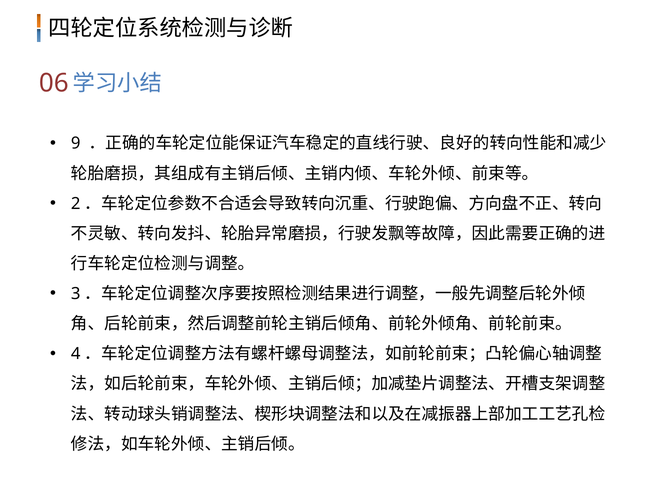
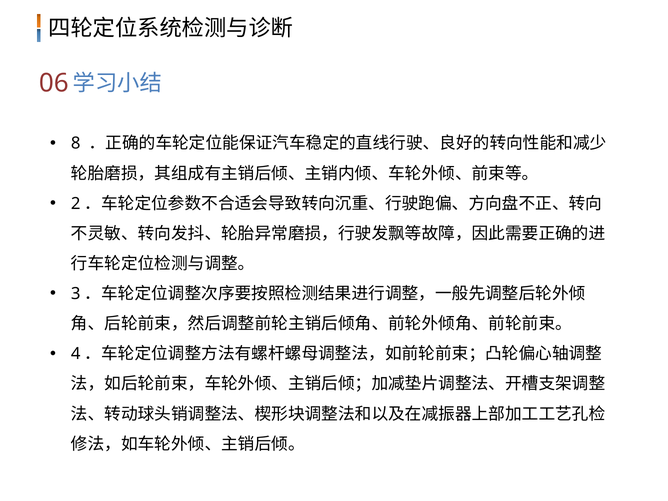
9: 9 -> 8 (76, 143)
